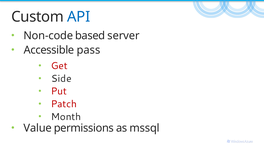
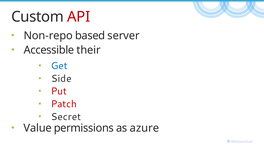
API colour: blue -> red (79, 17)
Non-code: Non-code -> Non-repo (48, 36)
pass: pass -> their (89, 50)
Get colour: red -> blue (59, 66)
Month: Month -> Secret (66, 116)
mssql: mssql -> azure (144, 128)
